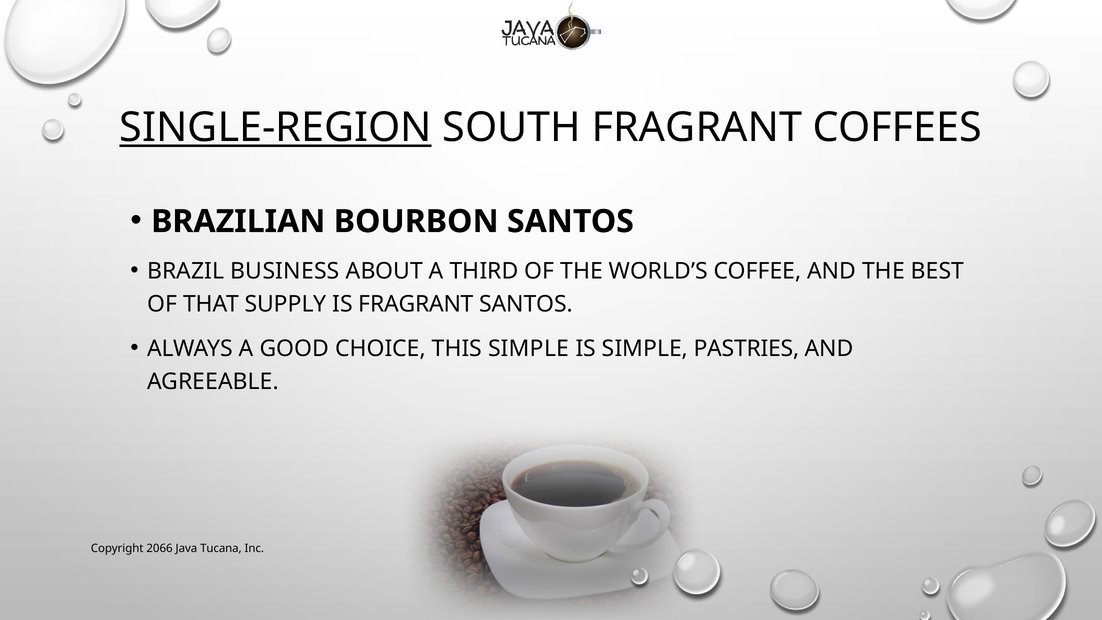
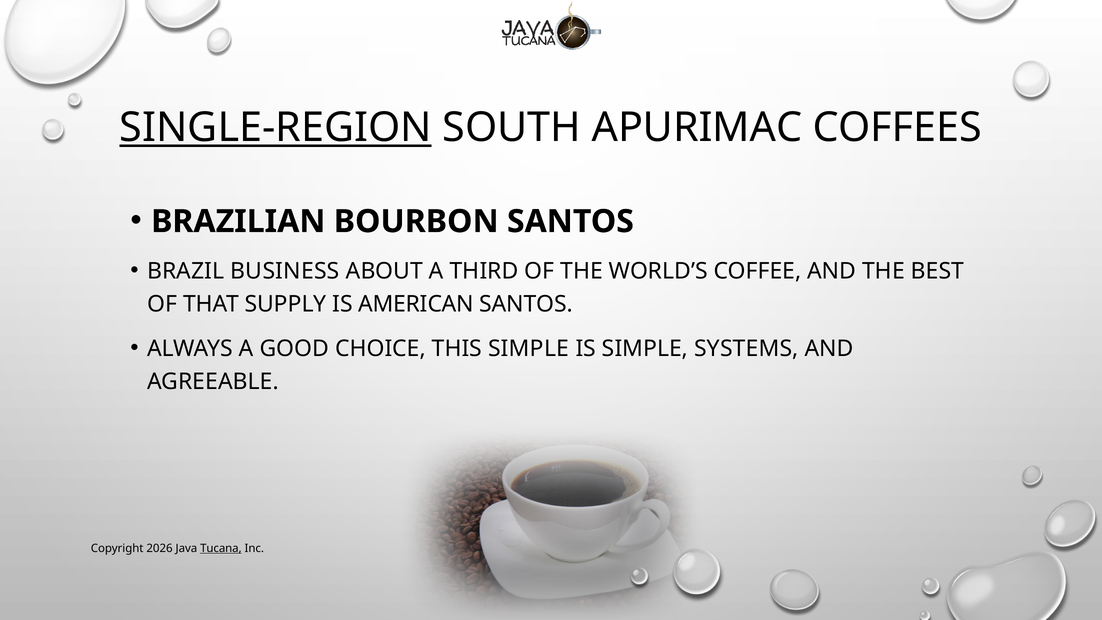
SOUTH FRAGRANT: FRAGRANT -> APURIMAC (697, 128)
IS FRAGRANT: FRAGRANT -> AMERICAN (416, 304)
PASTRIES: PASTRIES -> SYSTEMS (746, 348)
2066: 2066 -> 2026 (160, 548)
Tucana underline: none -> present (221, 548)
